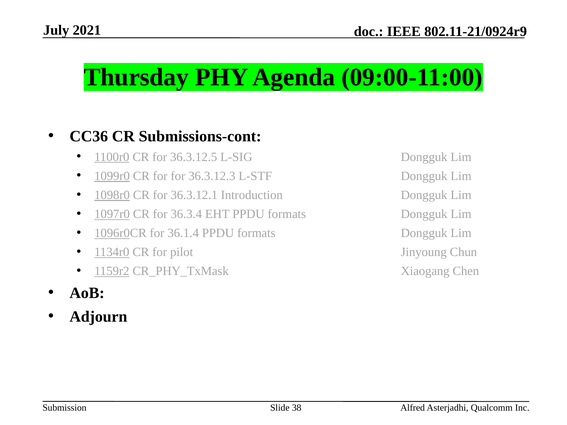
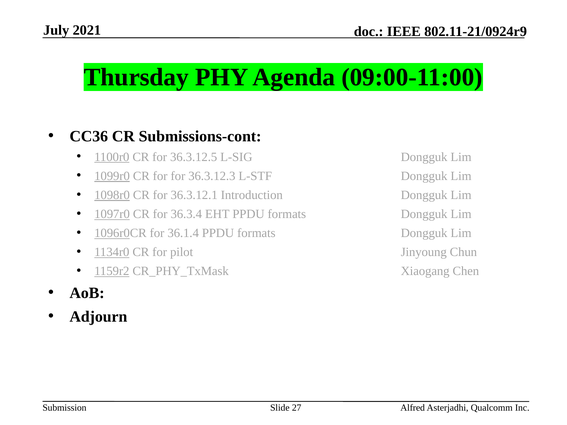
38: 38 -> 27 (297, 408)
